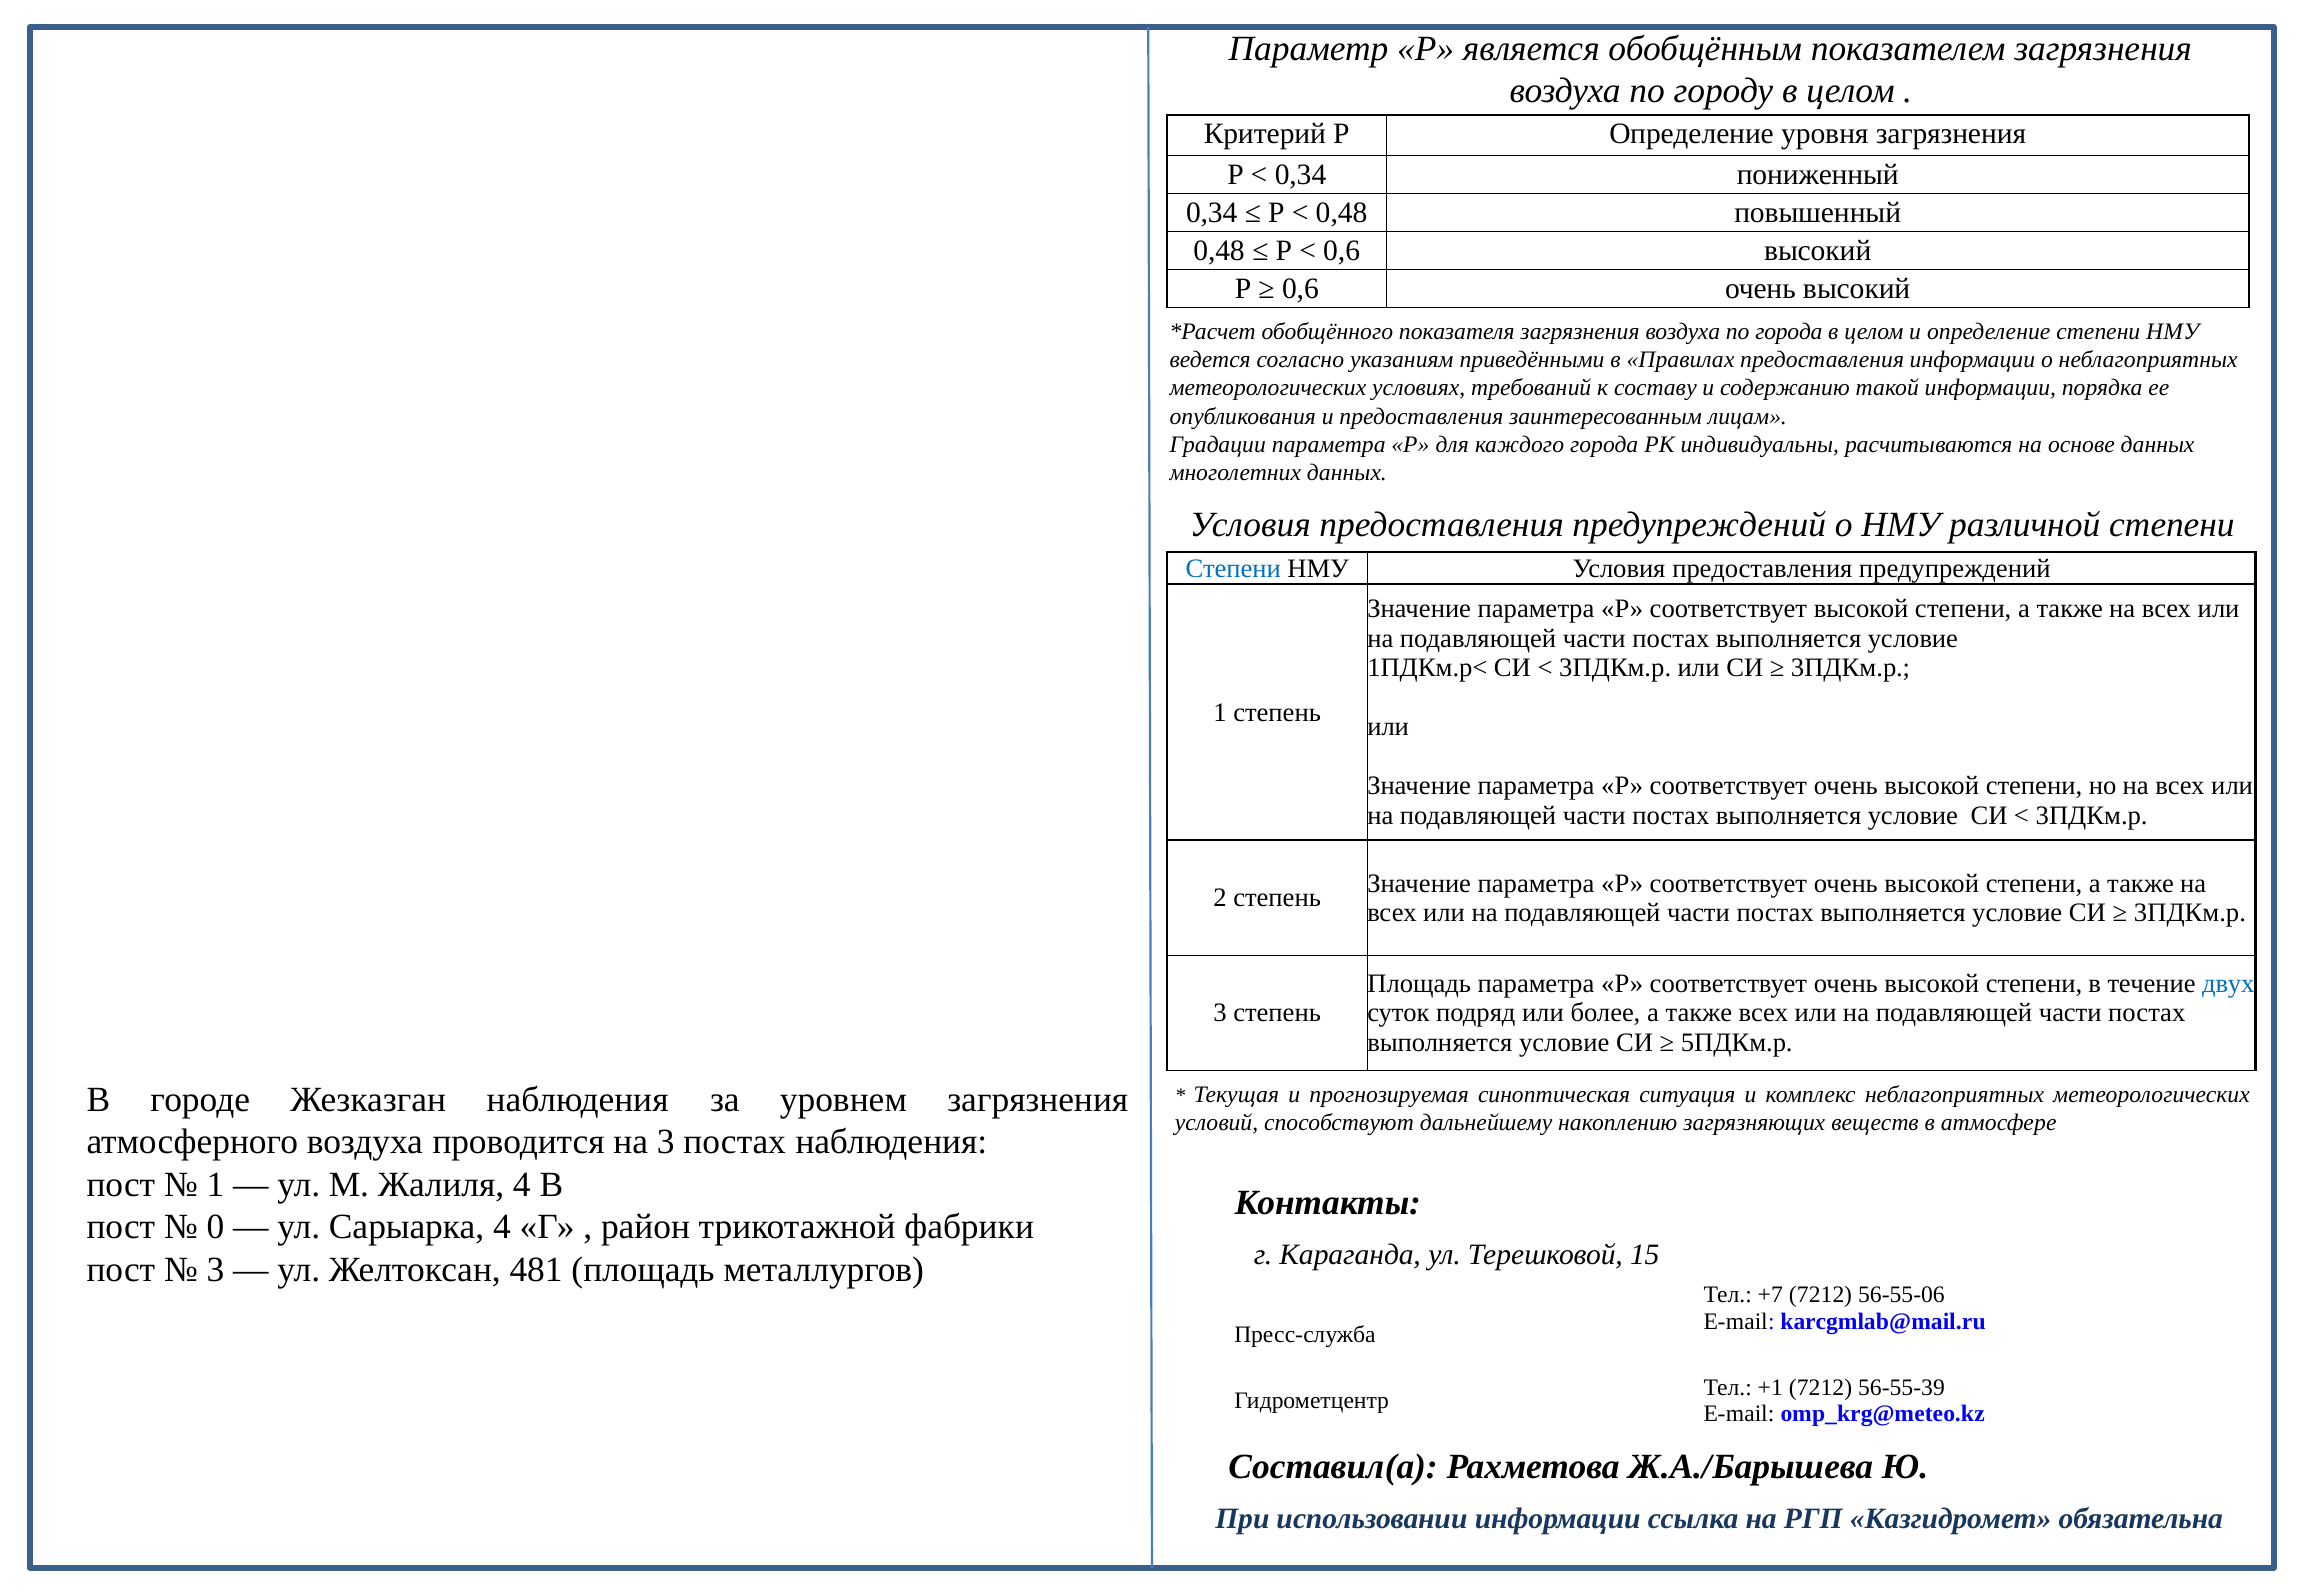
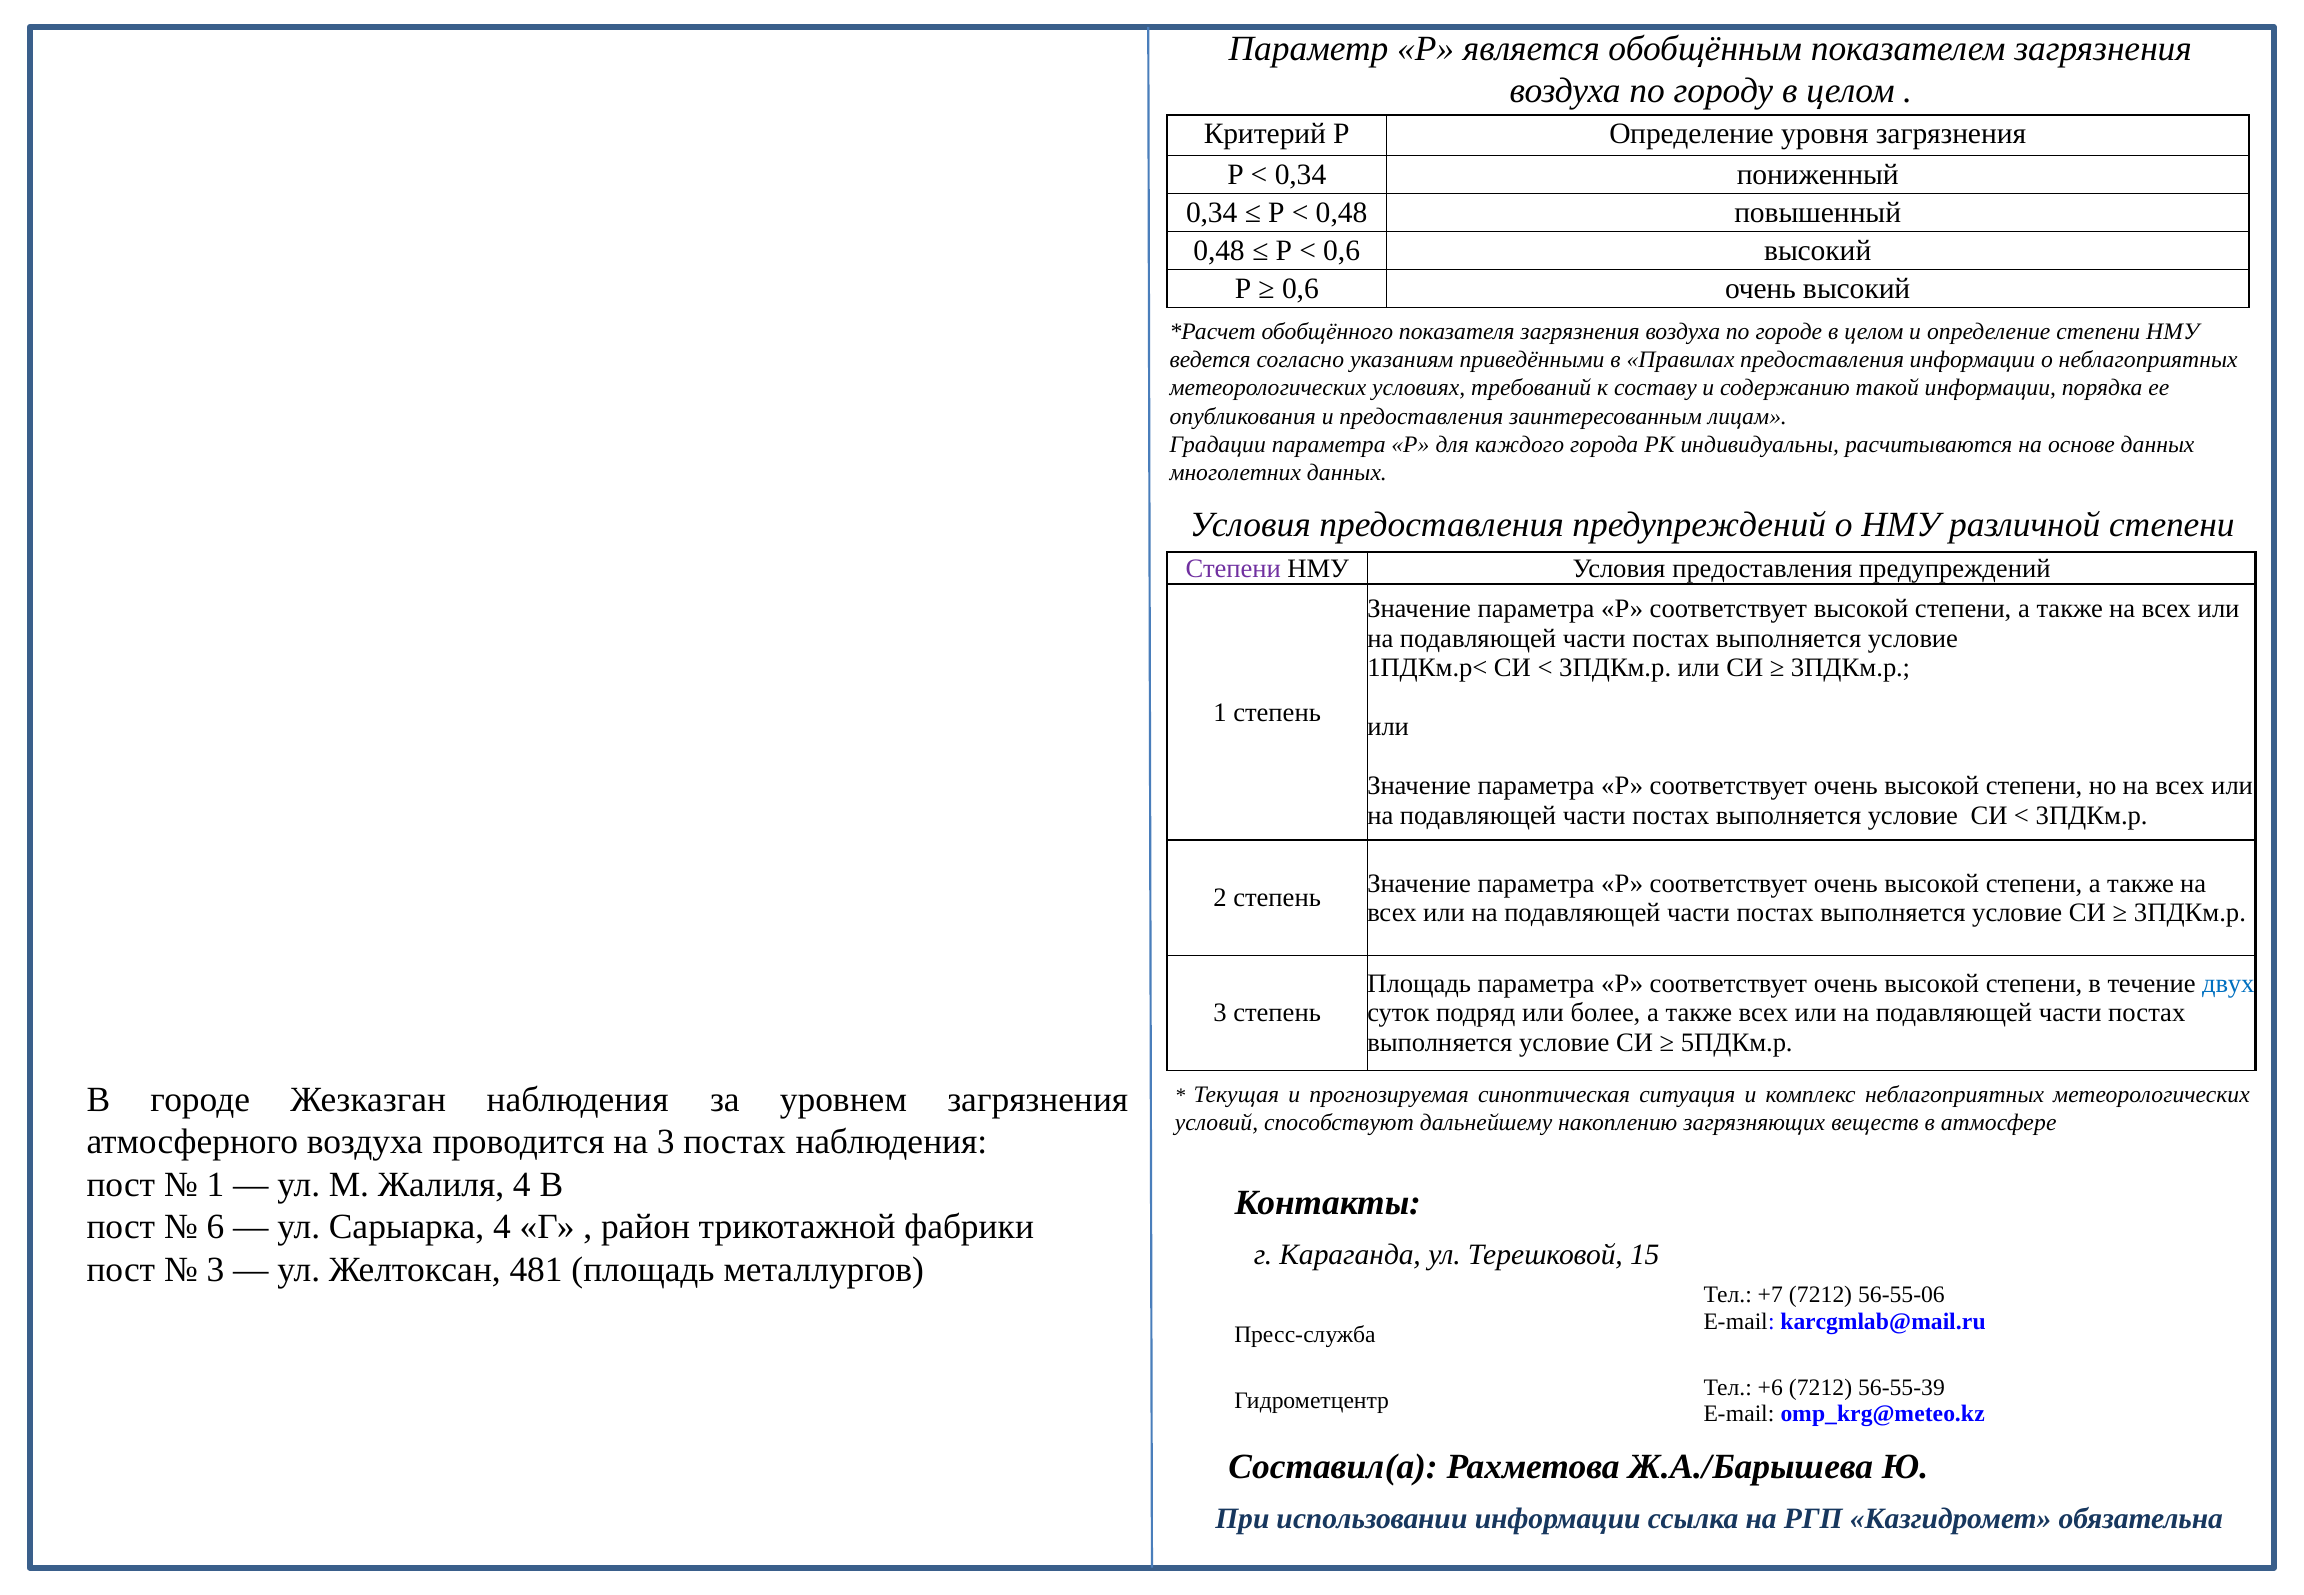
по города: города -> городе (1789, 331)
Степени colour: blue -> purple (1233, 568)
0: 0 -> 6 (215, 1227)
+1: +1 -> +6 (1770, 1387)
